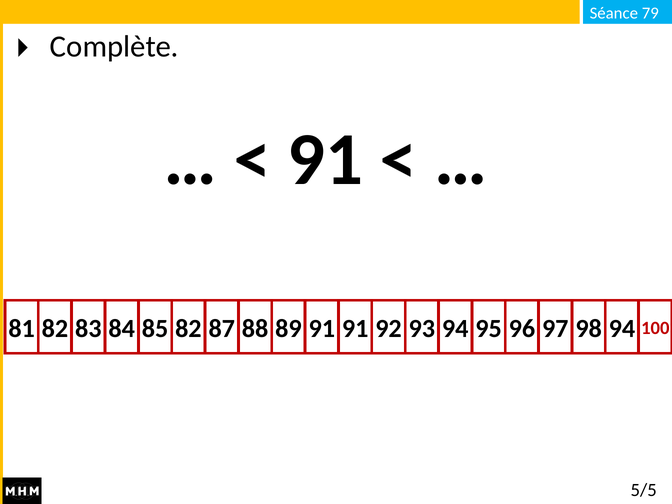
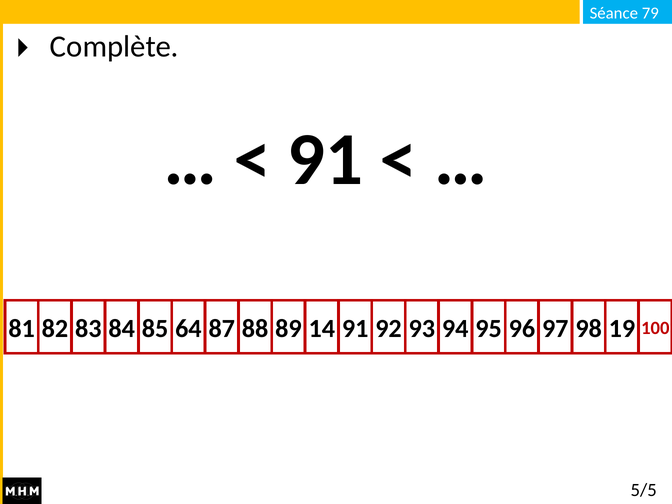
85 82: 82 -> 64 (188, 329)
89 91: 91 -> 14 (322, 329)
98 94: 94 -> 19 (622, 329)
